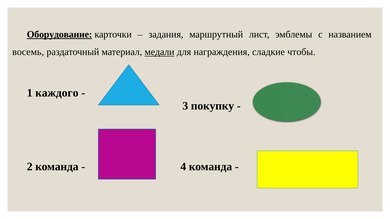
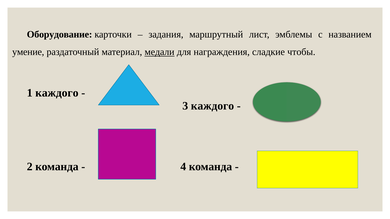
Оборудование underline: present -> none (60, 35)
восемь: восемь -> умение (28, 52)
3 покупку: покупку -> каждого (212, 106)
